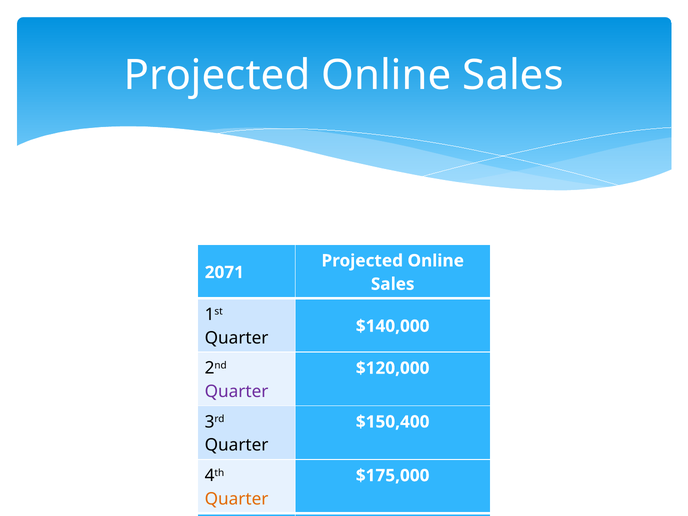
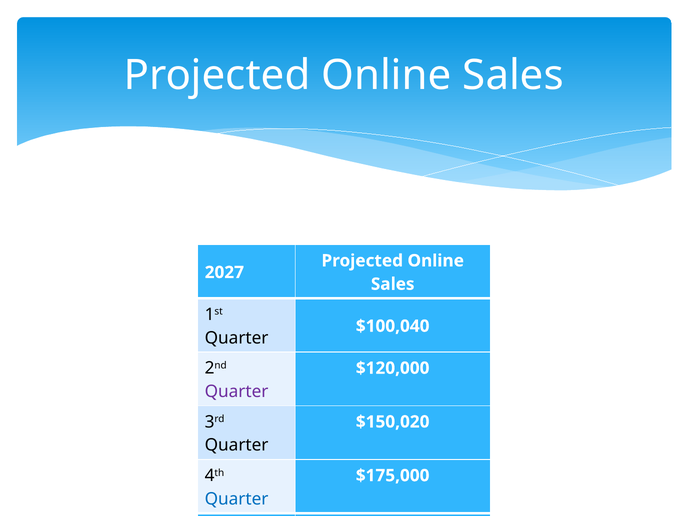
2071: 2071 -> 2027 (224, 272)
$140,000: $140,000 -> $100,040 (393, 326)
$150,400: $150,400 -> $150,020 (393, 422)
Quarter colour: orange -> blue (237, 499)
